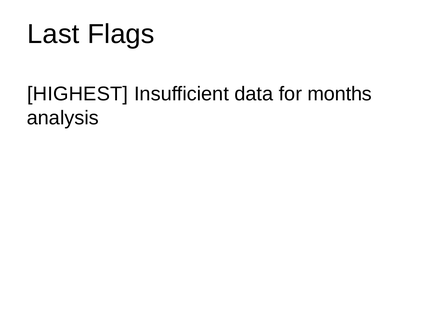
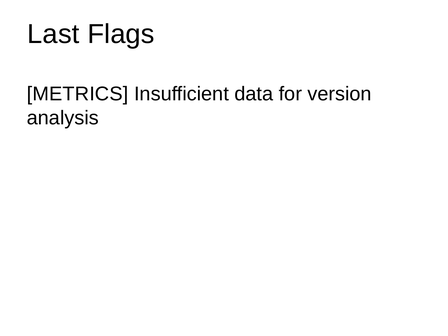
HIGHEST: HIGHEST -> METRICS (78, 94)
months: months -> version (340, 94)
